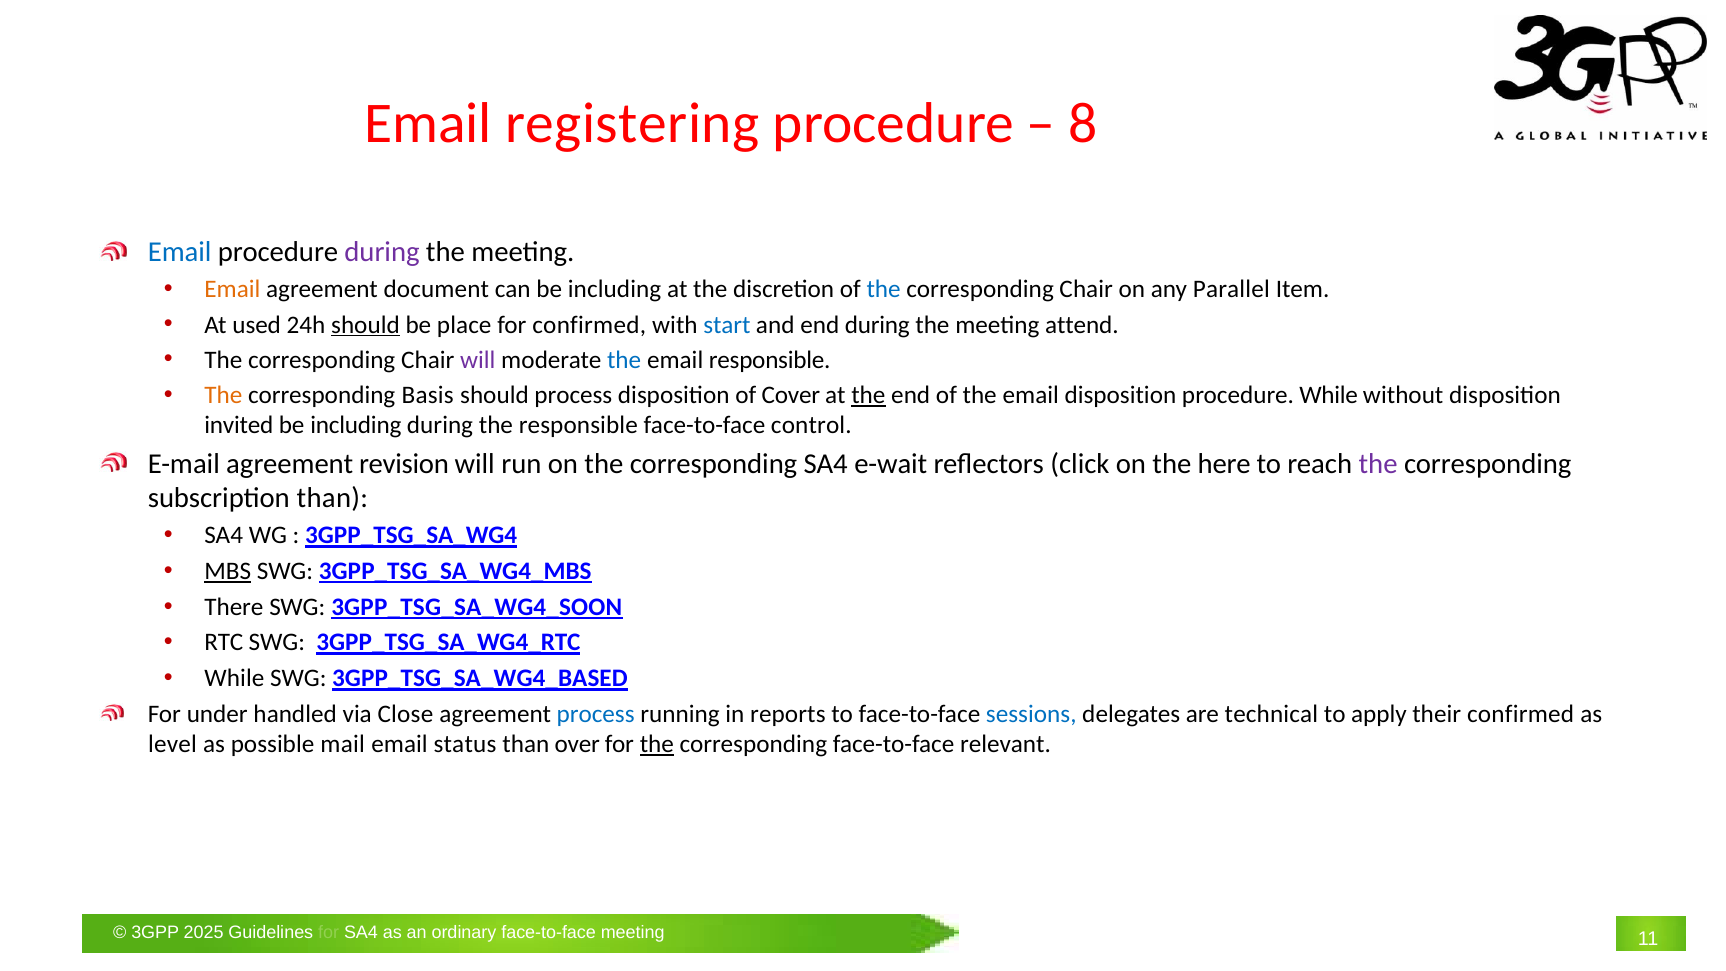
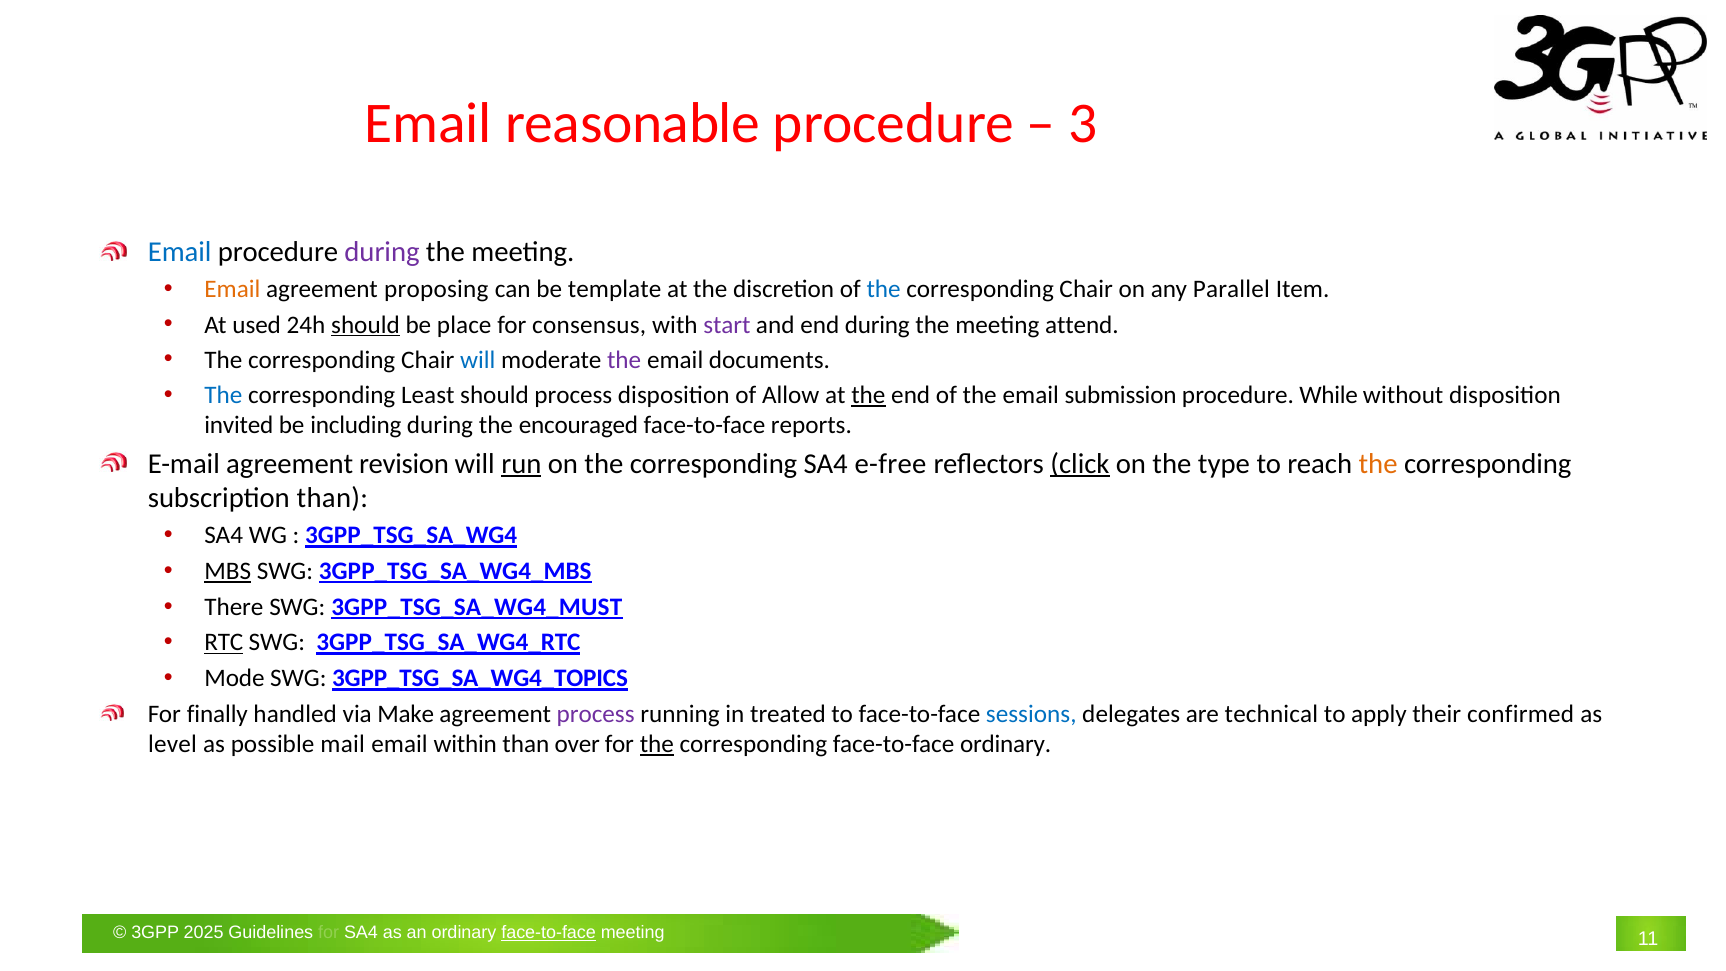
registering: registering -> reasonable (633, 124)
8: 8 -> 3 (1083, 124)
document: document -> proposing (436, 289)
can be including: including -> template (615, 289)
for confirmed: confirmed -> consensus (589, 325)
start colour: blue -> purple (727, 325)
will colour: purple -> blue (478, 360)
the colour: blue -> purple (624, 360)
email responsible: responsible -> documents (770, 360)
The colour: orange -> blue (223, 395)
Basis: Basis -> Least (428, 395)
Cover: Cover -> Allow (791, 395)
email disposition: disposition -> submission (1121, 395)
the responsible: responsible -> encouraged (578, 425)
control: control -> reports (811, 425)
run underline: none -> present (521, 464)
e-wait: e-wait -> e-free (891, 464)
click underline: none -> present (1080, 464)
here: here -> type (1224, 464)
the colour: purple -> orange (1378, 464)
3GPP_TSG_SA_WG4_SOON: 3GPP_TSG_SA_WG4_SOON -> 3GPP_TSG_SA_WG4_MUST (477, 607)
RTC underline: none -> present (224, 643)
While: While -> Mode (234, 678)
3GPP_TSG_SA_WG4_BASED: 3GPP_TSG_SA_WG4_BASED -> 3GPP_TSG_SA_WG4_TOPICS (480, 678)
under: under -> finally (217, 714)
Close: Close -> Make (406, 714)
process colour: blue -> purple (596, 714)
reports: reports -> treated (788, 714)
status: status -> within (465, 744)
face-to-face relevant: relevant -> ordinary (1006, 744)
face-to-face underline: none -> present (549, 933)
